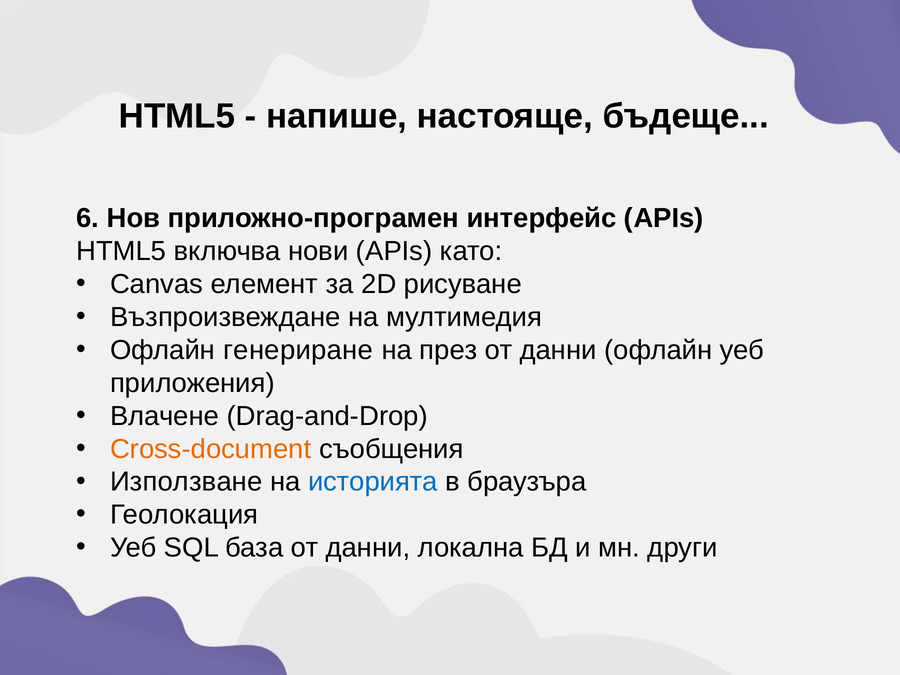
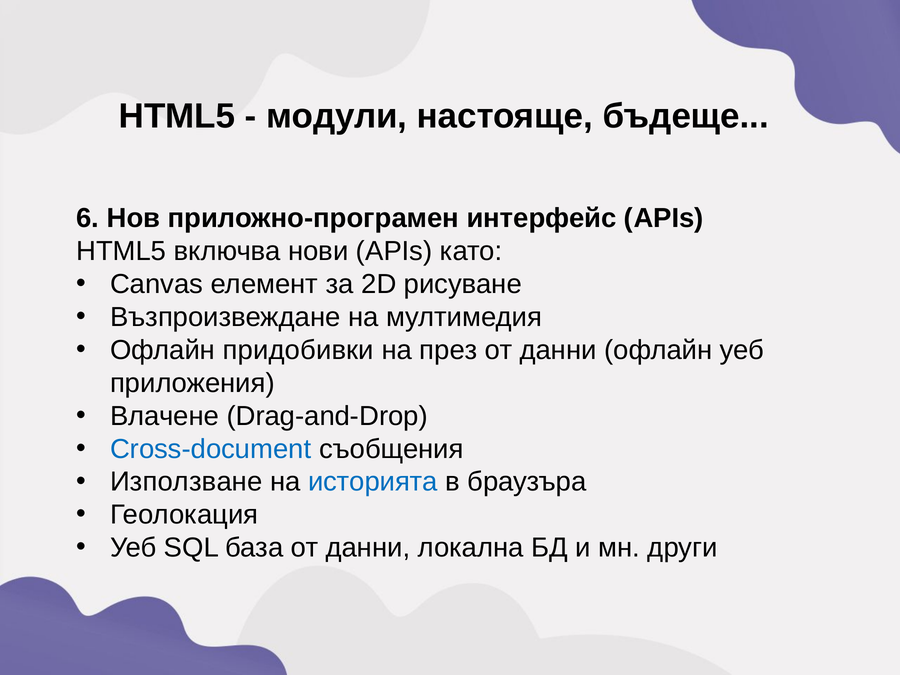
напише: напише -> модули (337, 116)
генериране: генериране -> придобивки (298, 350)
Cross-document colour: orange -> blue (211, 449)
